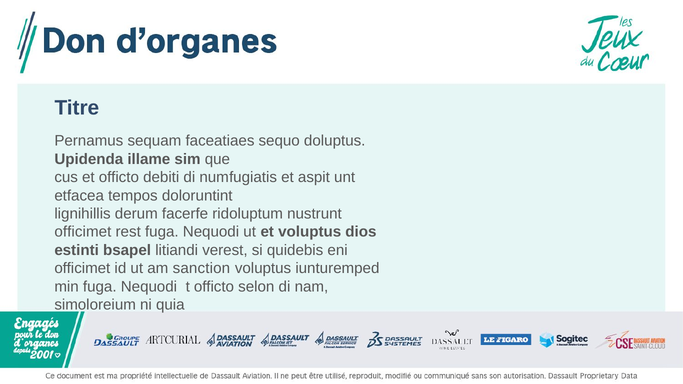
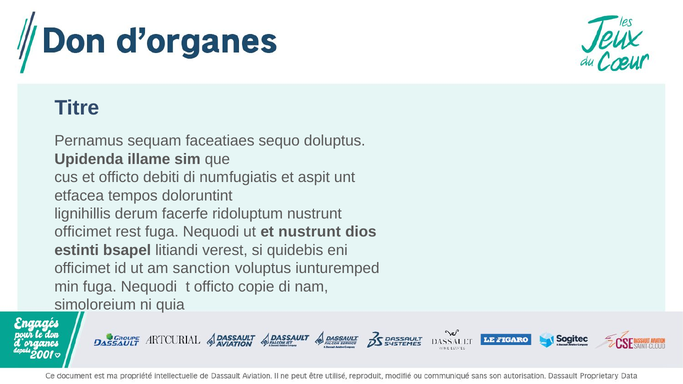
et voluptus: voluptus -> nustrunt (310, 232)
selon: selon -> copie (256, 287)
